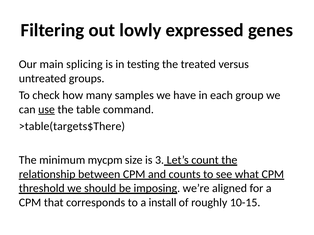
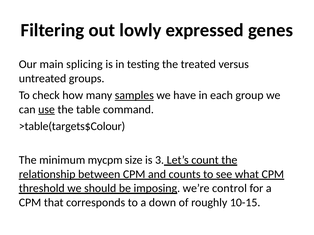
samples underline: none -> present (134, 95)
>table(targets$There: >table(targets$There -> >table(targets$Colour (72, 127)
aligned: aligned -> control (229, 189)
install: install -> down (162, 203)
